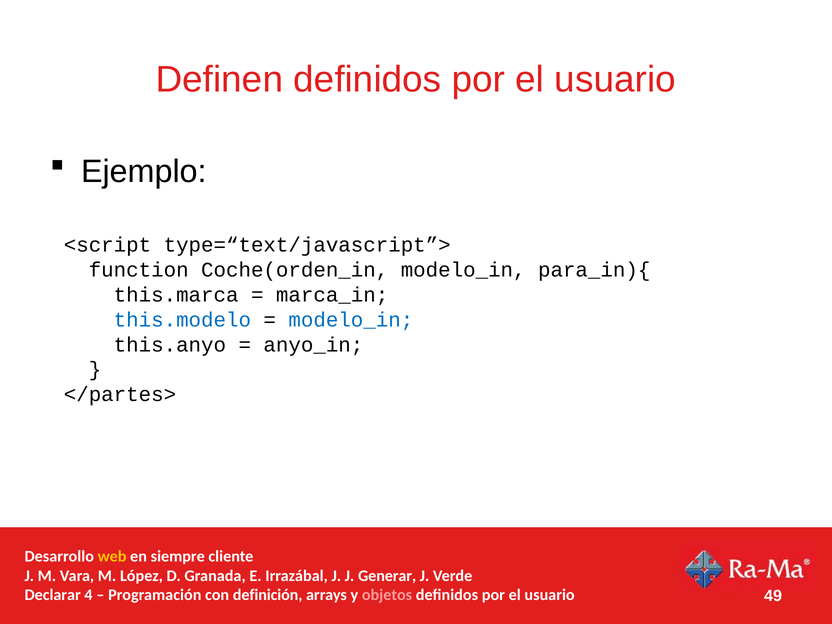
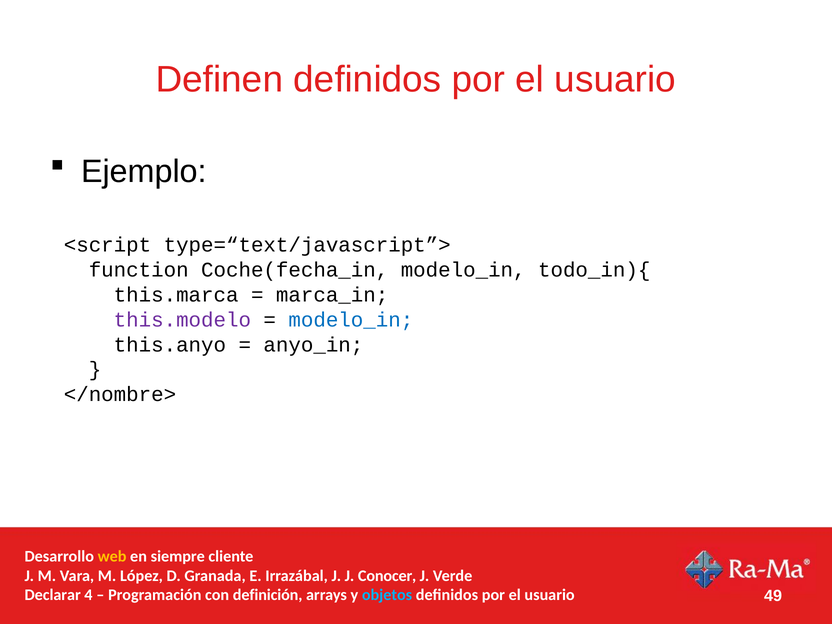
Coche(orden_in: Coche(orden_in -> Coche(fecha_in (295, 270)
para_in){: para_in){ -> todo_in){ (594, 270)
this.modelo colour: blue -> purple (182, 320)
</partes>: </partes> -> </nombre> (120, 395)
Generar: Generar -> Conocer (387, 576)
objetos colour: pink -> light blue (387, 595)
